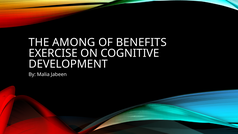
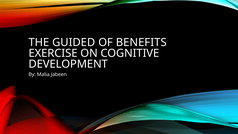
AMONG: AMONG -> GUIDED (74, 42)
